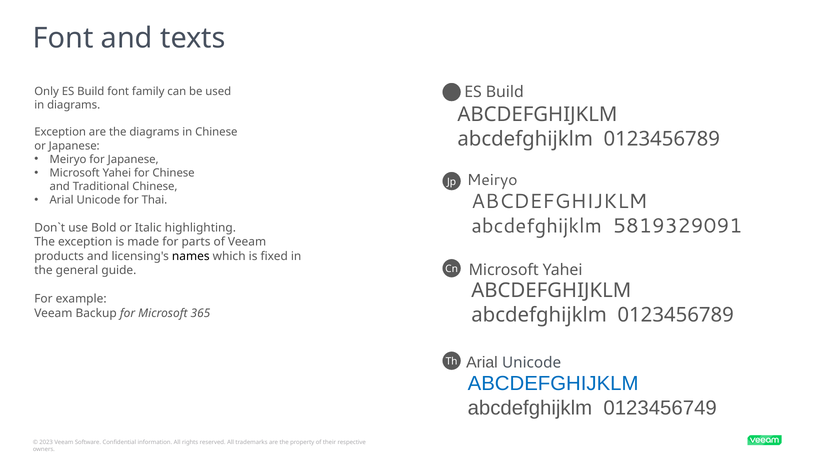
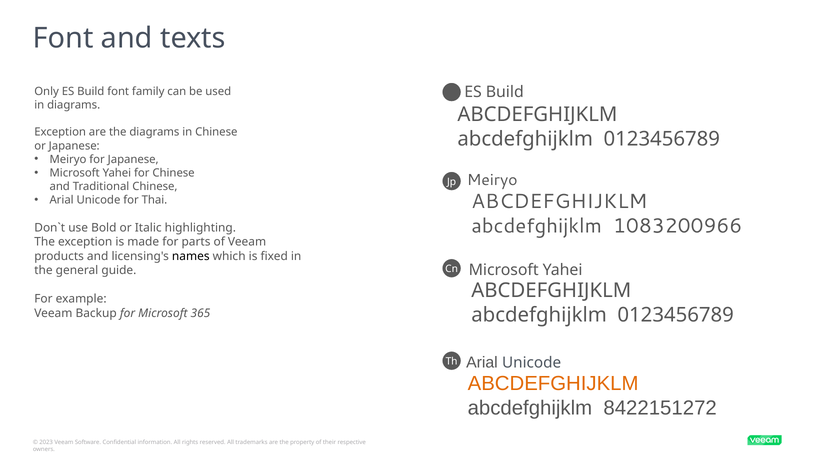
5819329091: 5819329091 -> 1083200966 (678, 226)
ABCDEFGHIJKLM colour: blue -> orange (553, 384)
0123456749: 0123456749 -> 8422151272 (660, 408)
